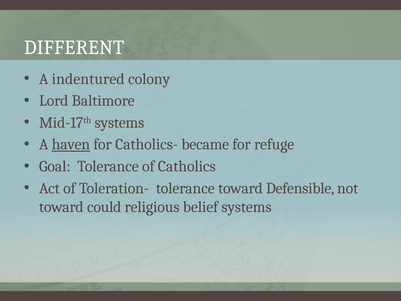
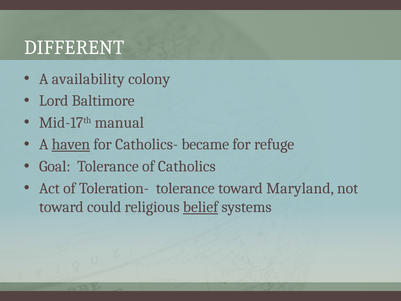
indentured: indentured -> availability (88, 79)
Mid-17th systems: systems -> manual (119, 123)
Defensible: Defensible -> Maryland (300, 188)
belief underline: none -> present (201, 207)
